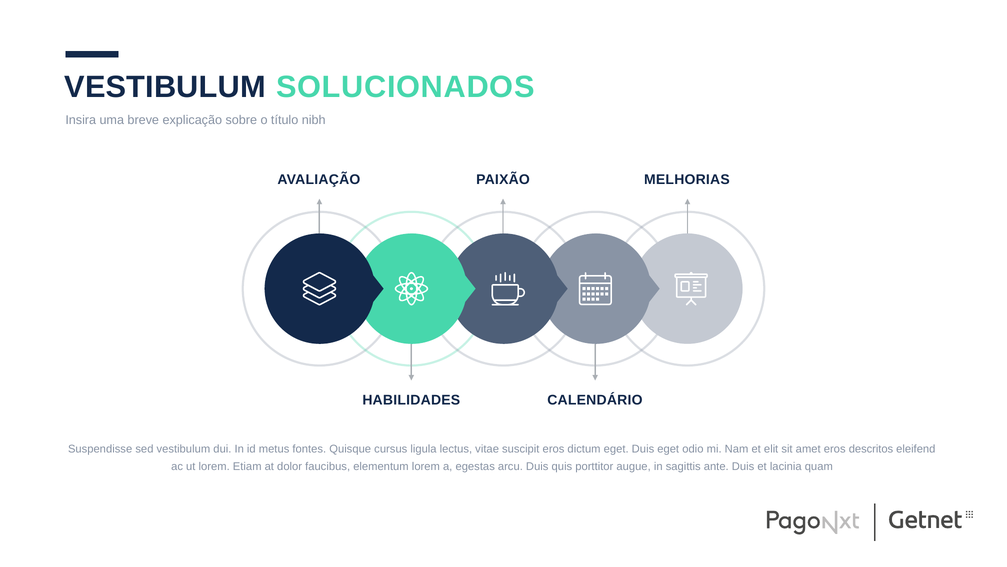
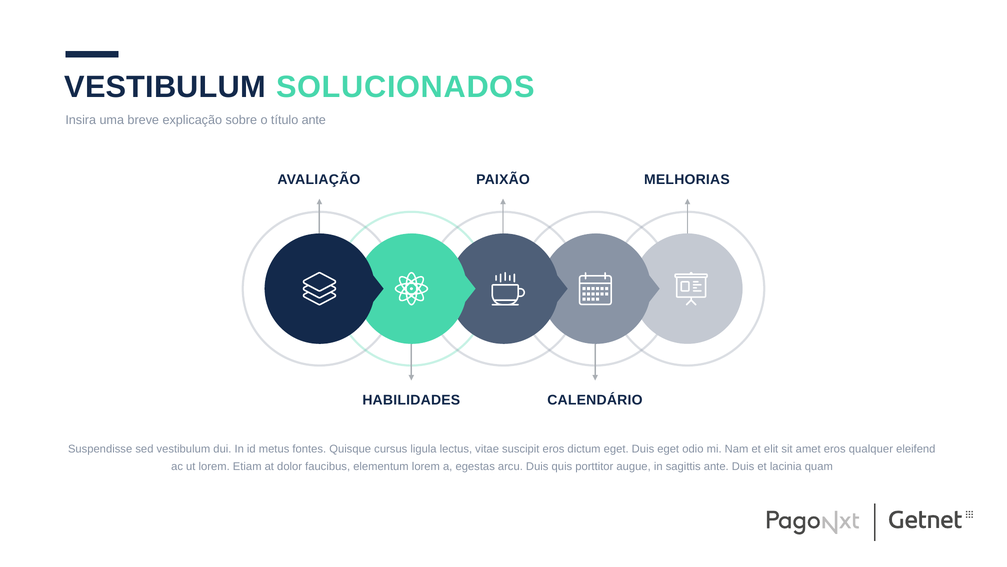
título nibh: nibh -> ante (314, 120)
descritos: descritos -> qualquer (871, 449)
